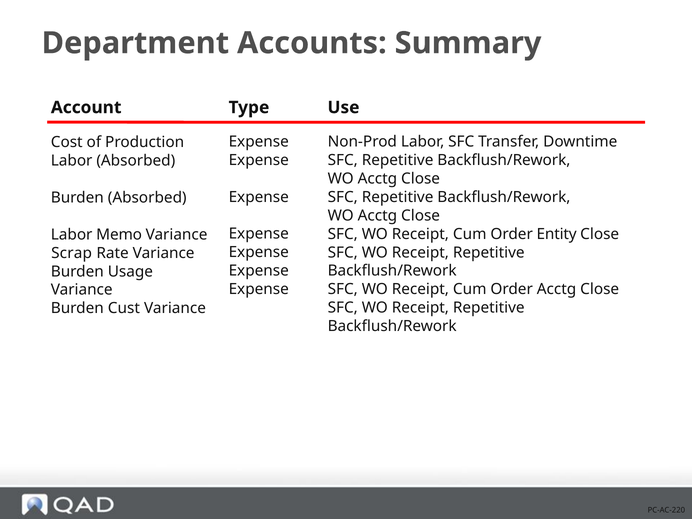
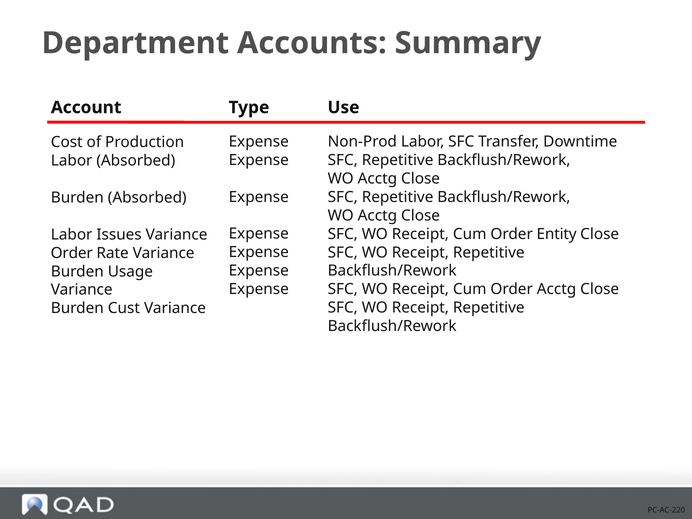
Memo: Memo -> Issues (119, 235)
Scrap: Scrap -> Order (72, 253)
